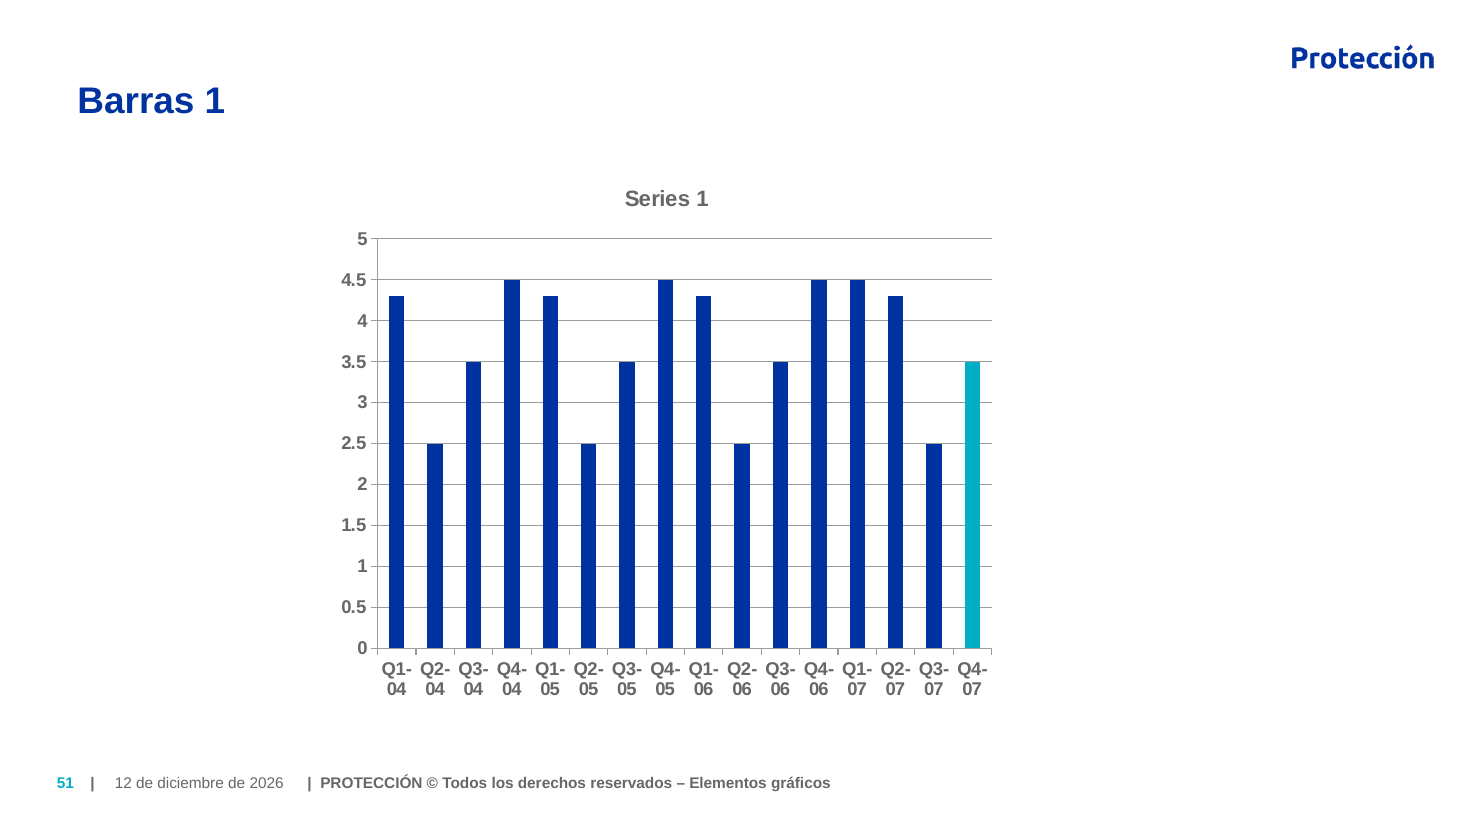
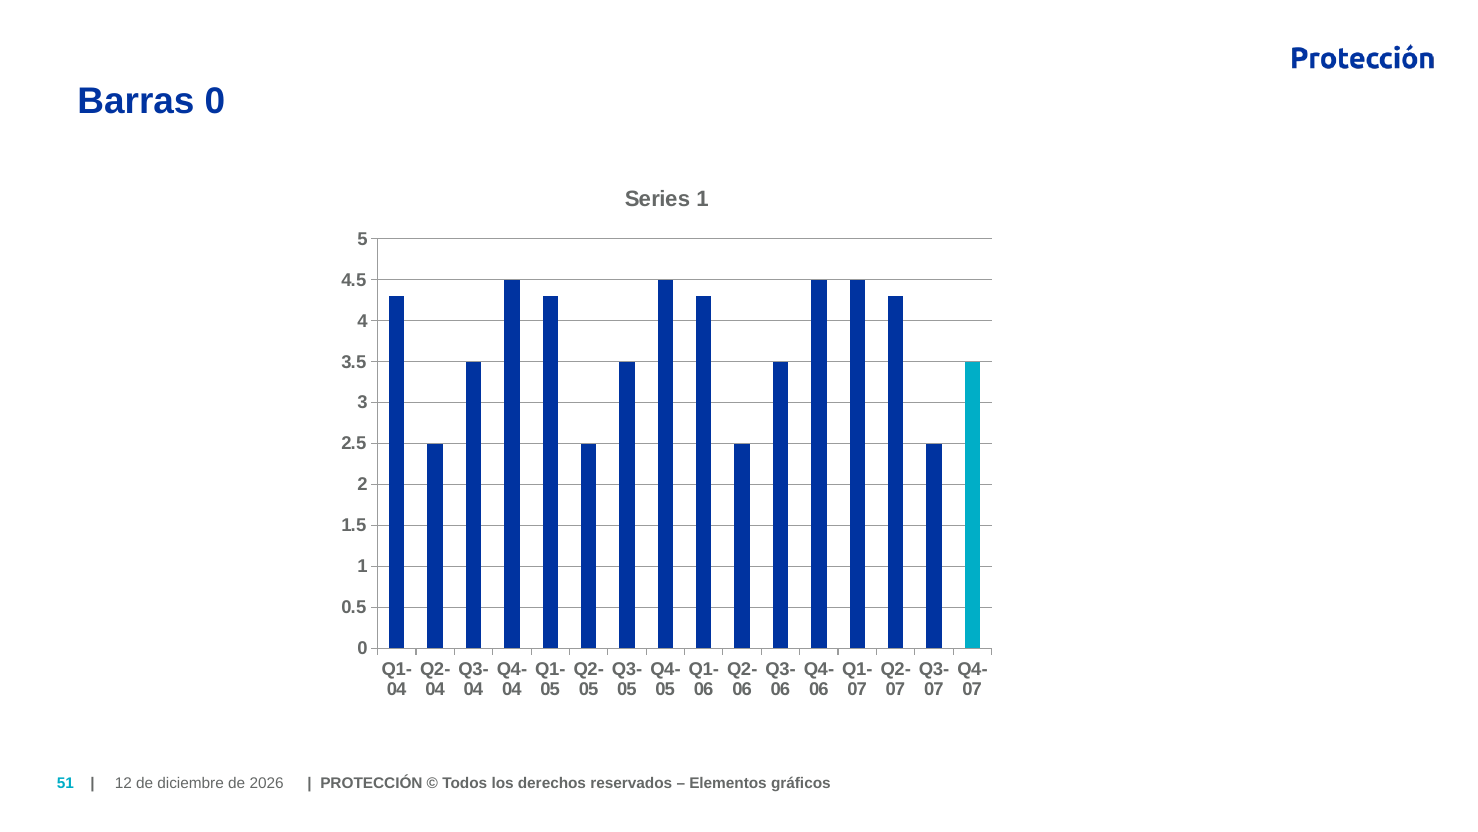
Barras 1: 1 -> 0 (215, 101)
